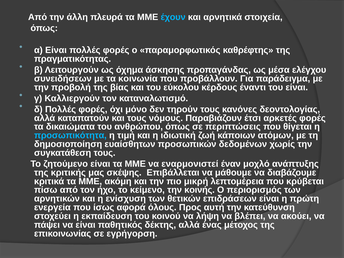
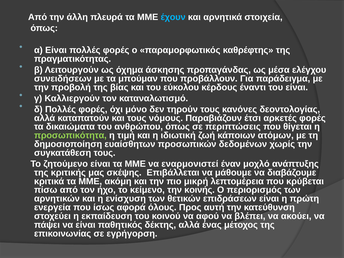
κοινωνία: κοινωνία -> μπούμαν (138, 79)
προσωπικότητα colour: light blue -> light green (70, 135)
λήψη: λήψη -> αφού (207, 216)
